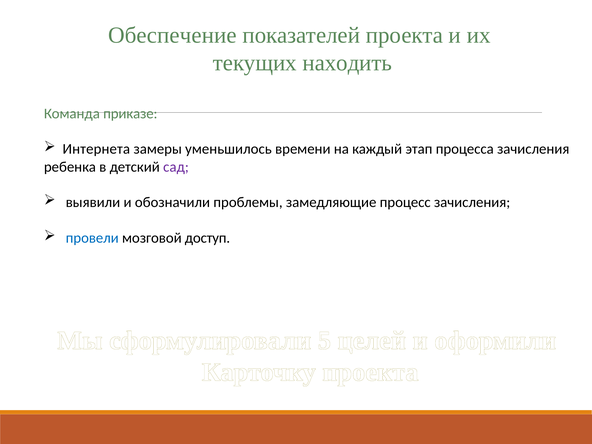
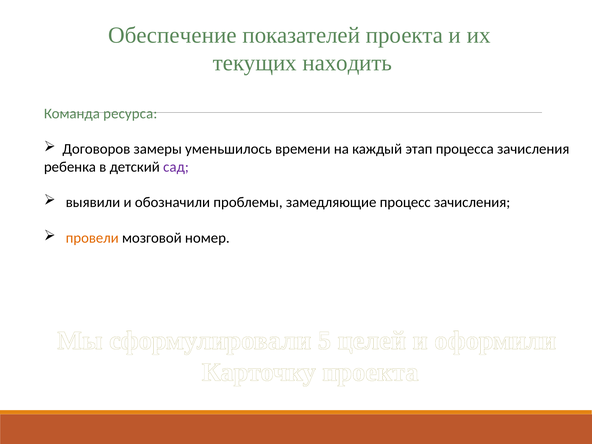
приказе: приказе -> ресурса (130, 114)
Интернета: Интернета -> Договоров (96, 149)
провели colour: blue -> orange (92, 238)
доступ: доступ -> номер (207, 238)
